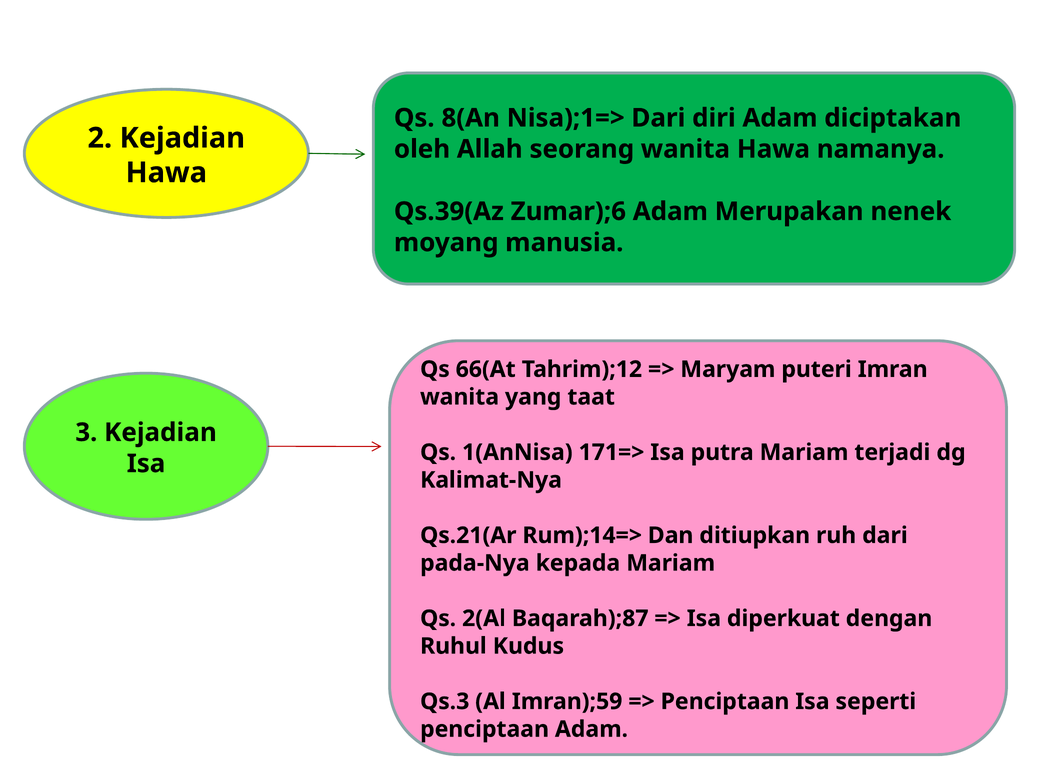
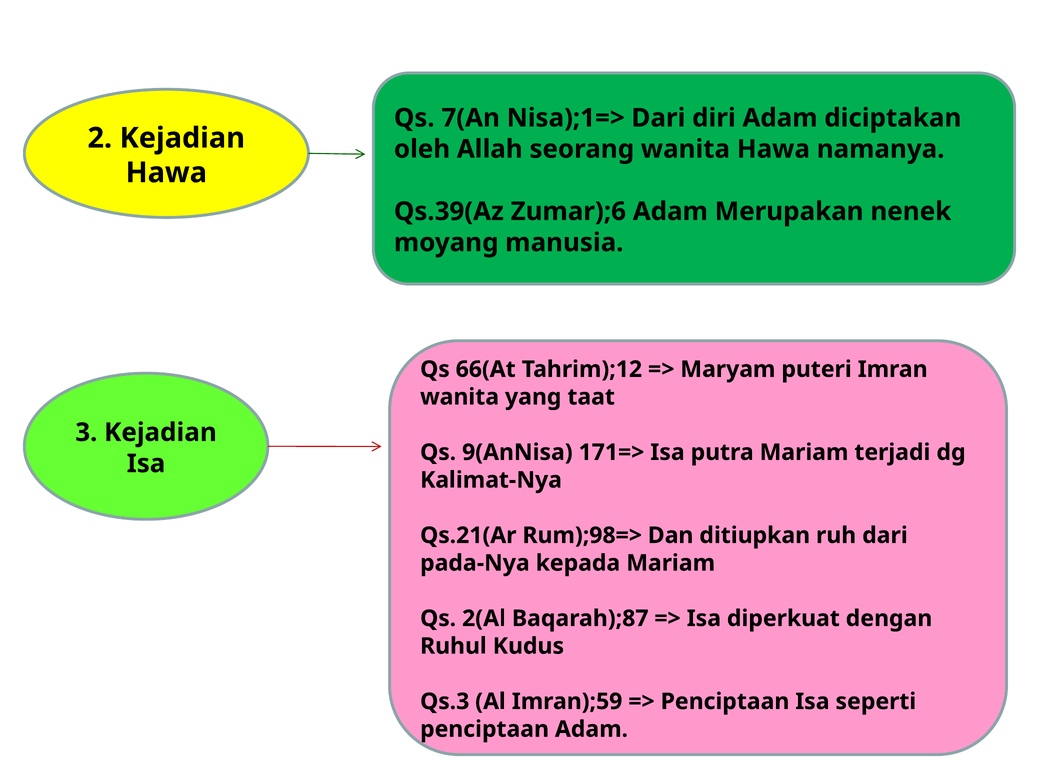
8(An: 8(An -> 7(An (471, 118)
1(AnNisa: 1(AnNisa -> 9(AnNisa (517, 452)
Rum);14=>: Rum);14=> -> Rum);98=> (582, 536)
